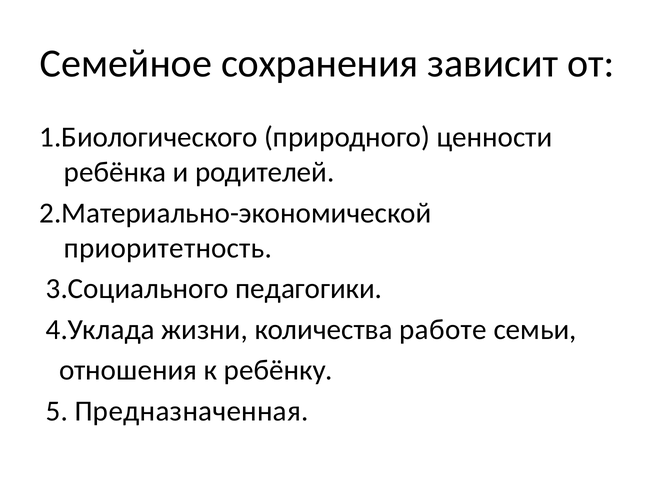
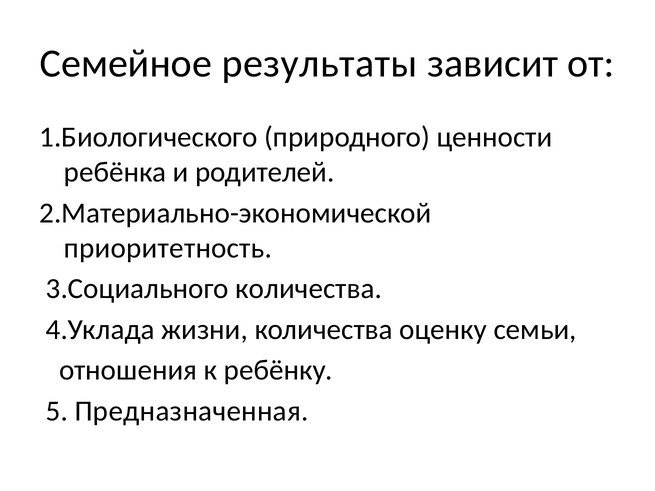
сохранения: сохранения -> результаты (319, 63)
3.Социального педагогики: педагогики -> количества (309, 289)
работе: работе -> оценку (443, 330)
